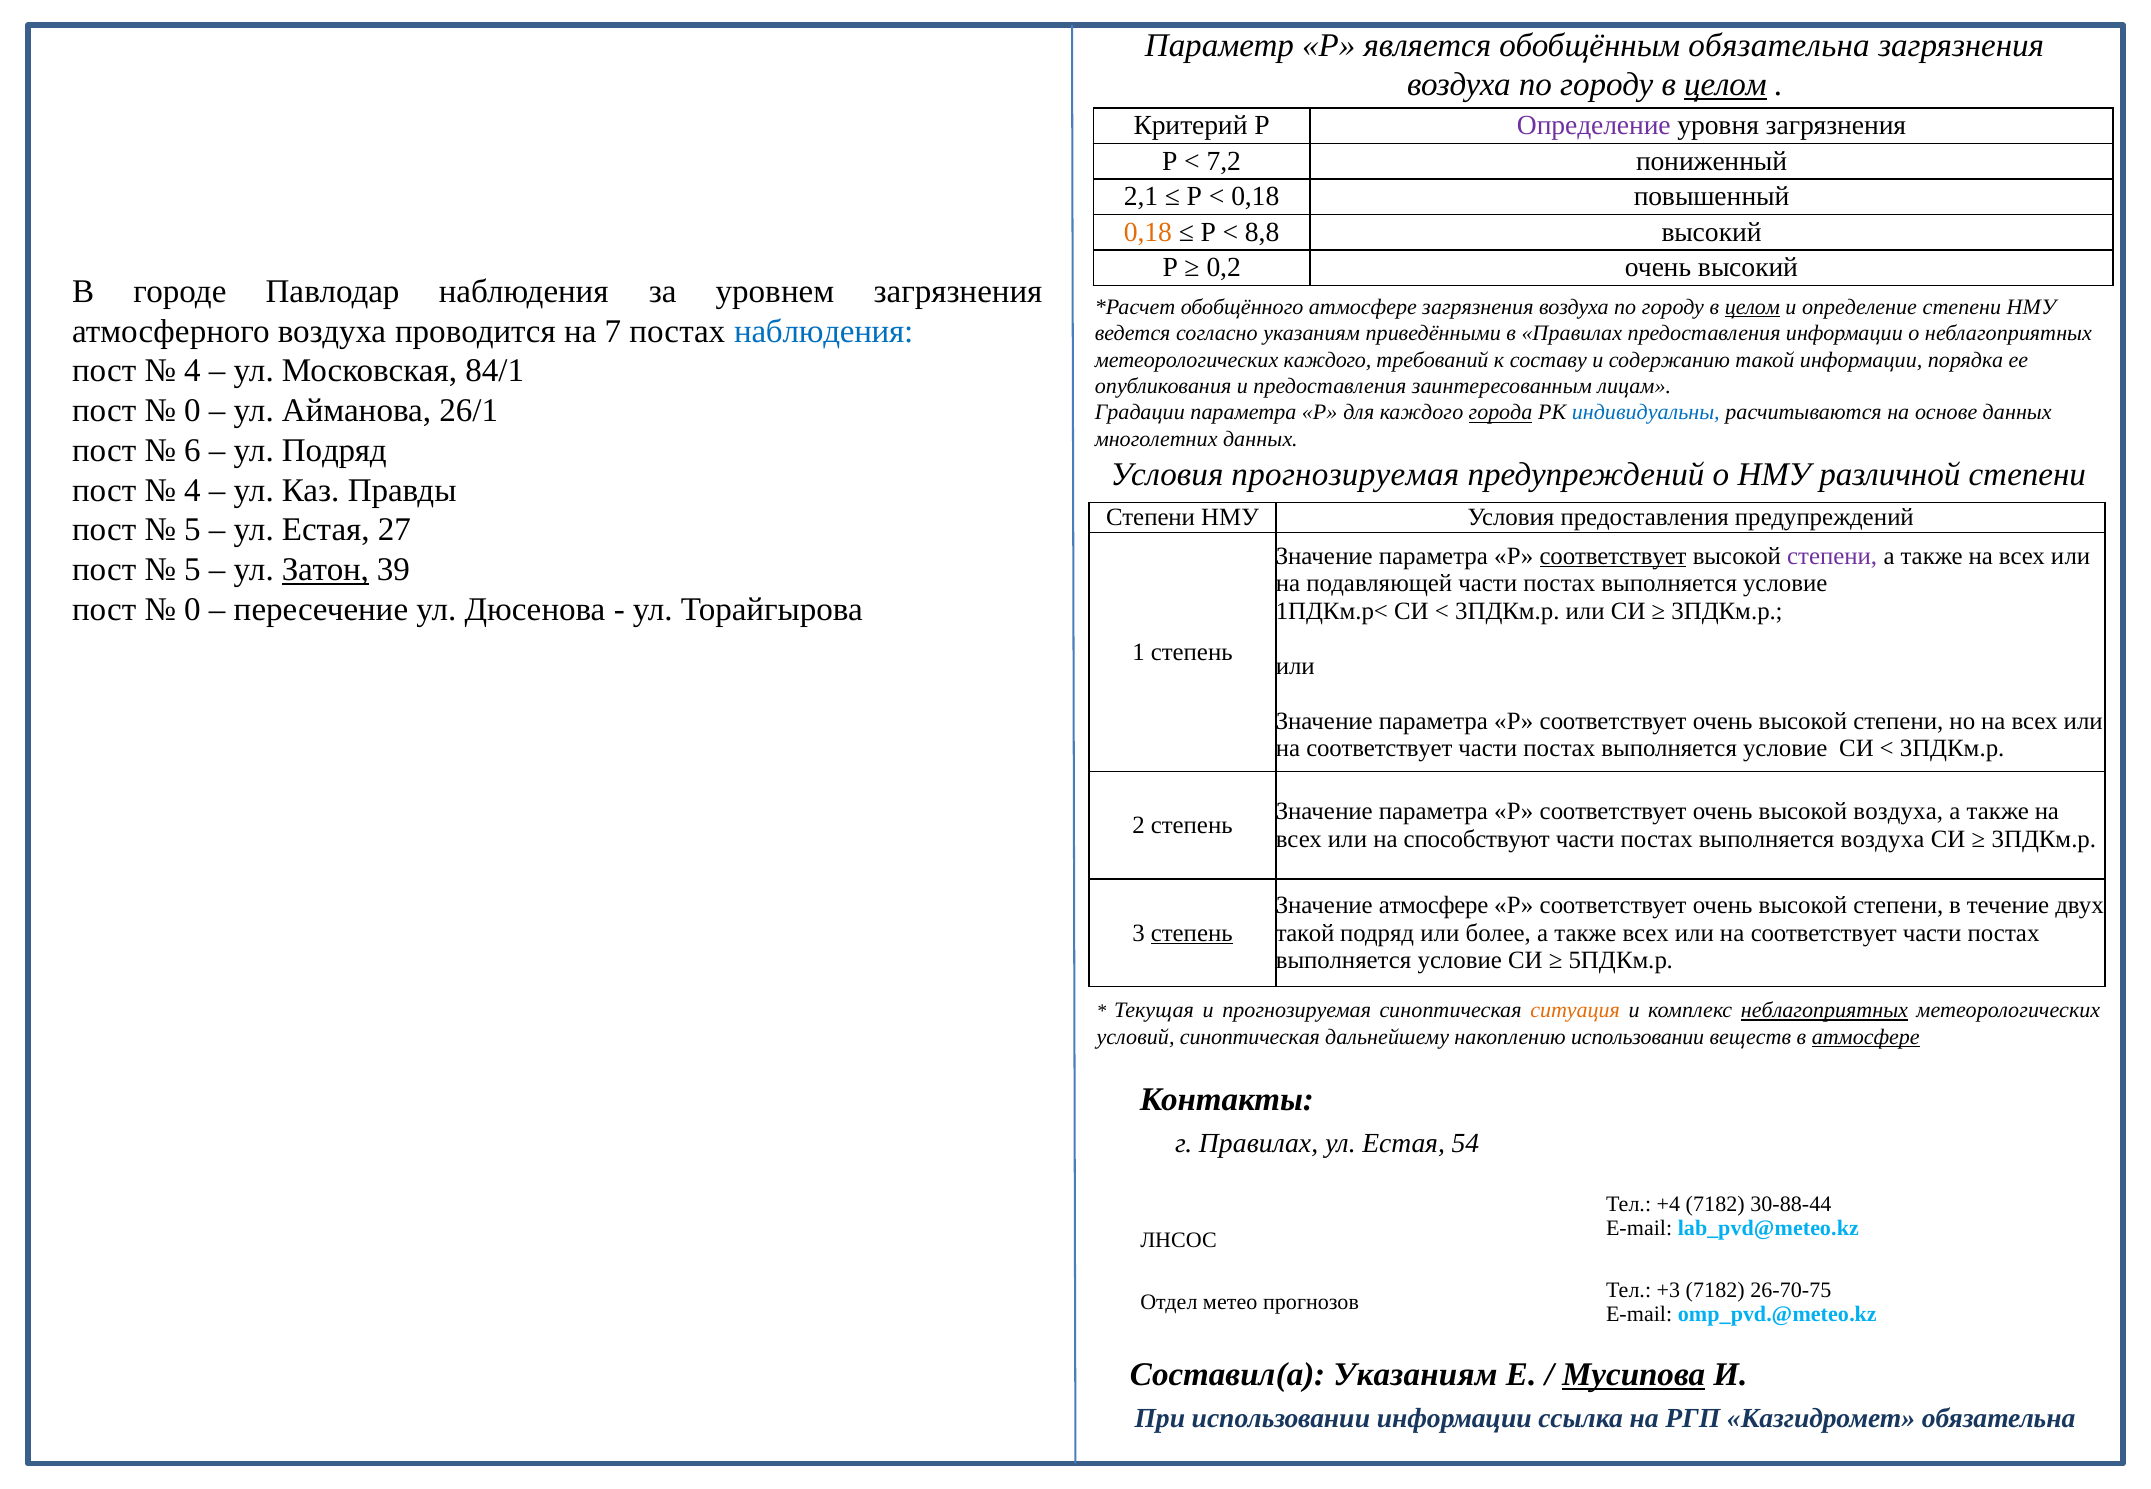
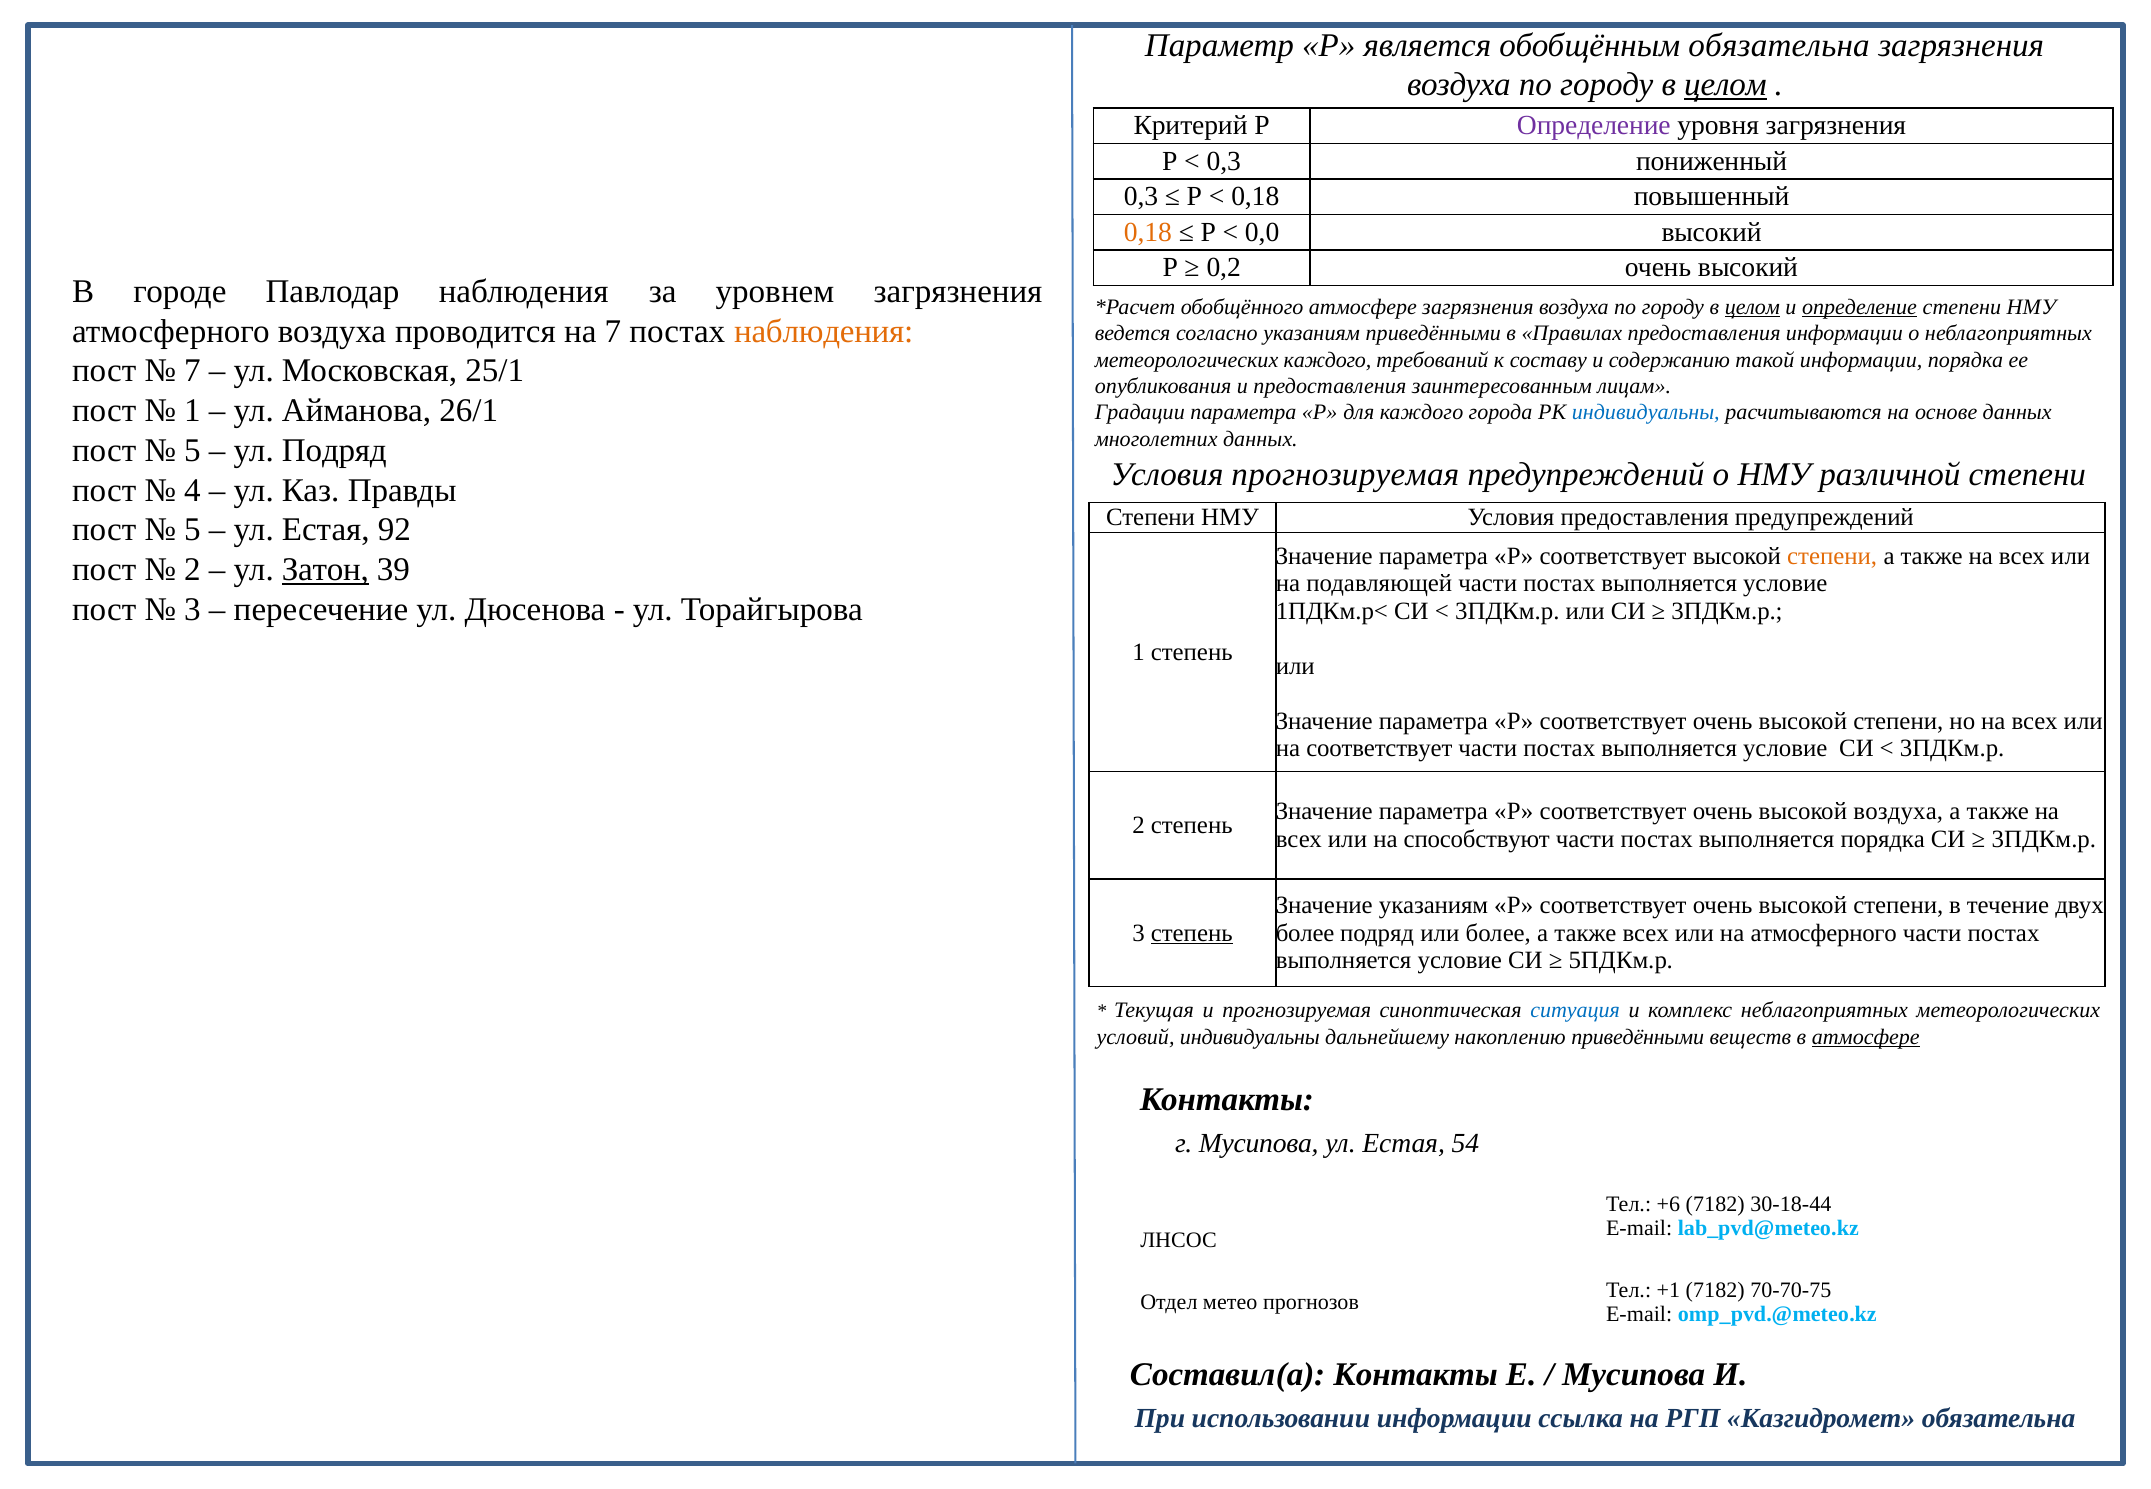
7,2: 7,2 -> 0,3 (1224, 161)
2,1: 2,1 -> 0,3 (1141, 196)
8,8: 8,8 -> 0,0 (1262, 232)
определение underline: none -> present (1860, 307)
наблюдения colour: blue -> orange (824, 331)
4: 4 -> 7 (192, 371)
84/1: 84/1 -> 25/1 (495, 371)
0: 0 -> 1 (192, 411)
города underline: present -> none (1501, 413)
6: 6 -> 5 (192, 451)
27: 27 -> 92 (394, 530)
соответствует underline: present -> none (1613, 556)
степени colour: purple -> orange (1832, 556)
5: 5 -> 2 (192, 570)
0: 0 -> 3 (192, 609)
выполняется воздуха: воздуха -> порядка (1883, 839)
Значение атмосфере: атмосфере -> указаниям (1434, 906)
такой: такой -> более (1305, 933)
соответствует: соответствует -> атмосферного (1824, 933)
ситуация colour: orange -> blue (1575, 1011)
неблагоприятных underline: present -> none (1824, 1011)
условий синоптическая: синоптическая -> индивидуальны (1250, 1037)
накоплению использовании: использовании -> приведёнными (1638, 1037)
г Правилах: Правилах -> Мусипова (1259, 1143)
+4: +4 -> +6 (1668, 1204)
30-88-44: 30-88-44 -> 30-18-44 (1791, 1204)
+3: +3 -> +1 (1668, 1290)
26-70-75: 26-70-75 -> 70-70-75 (1791, 1290)
Составил(а Указаниям: Указаниям -> Контакты (1416, 1375)
Мусипова underline: present -> none (1634, 1375)
